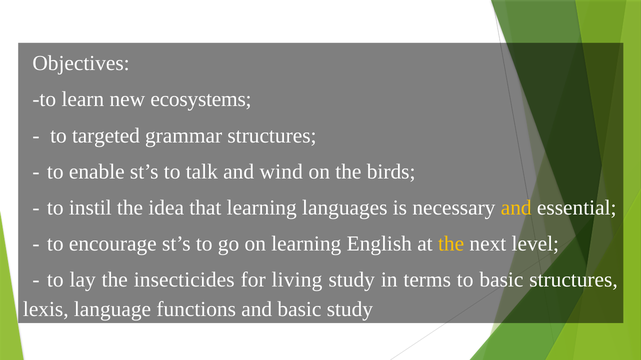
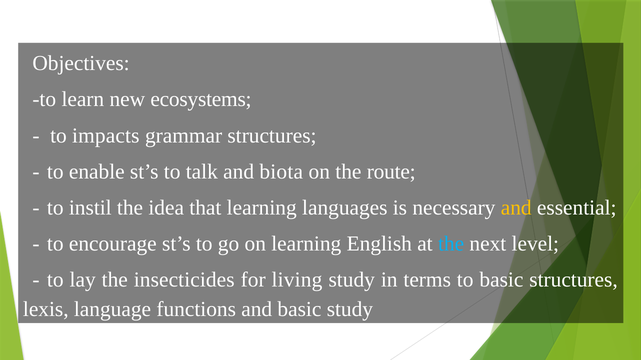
targeted: targeted -> impacts (106, 136)
wind: wind -> biota (281, 172)
birds: birds -> route (391, 172)
the colour: yellow -> light blue (451, 244)
